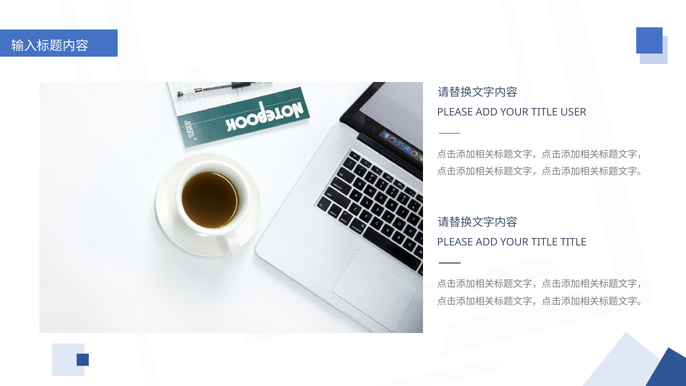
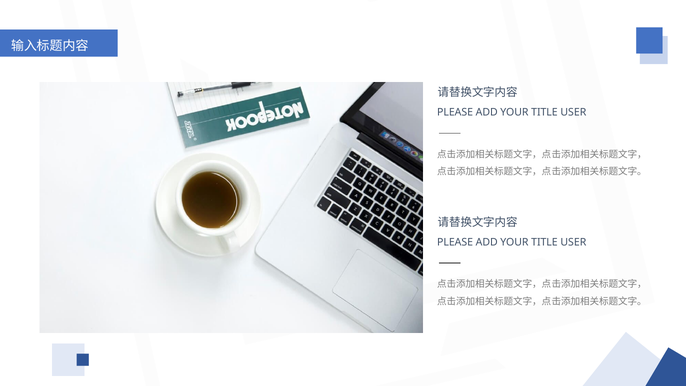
TITLE: TITLE -> USER (573, 242)
